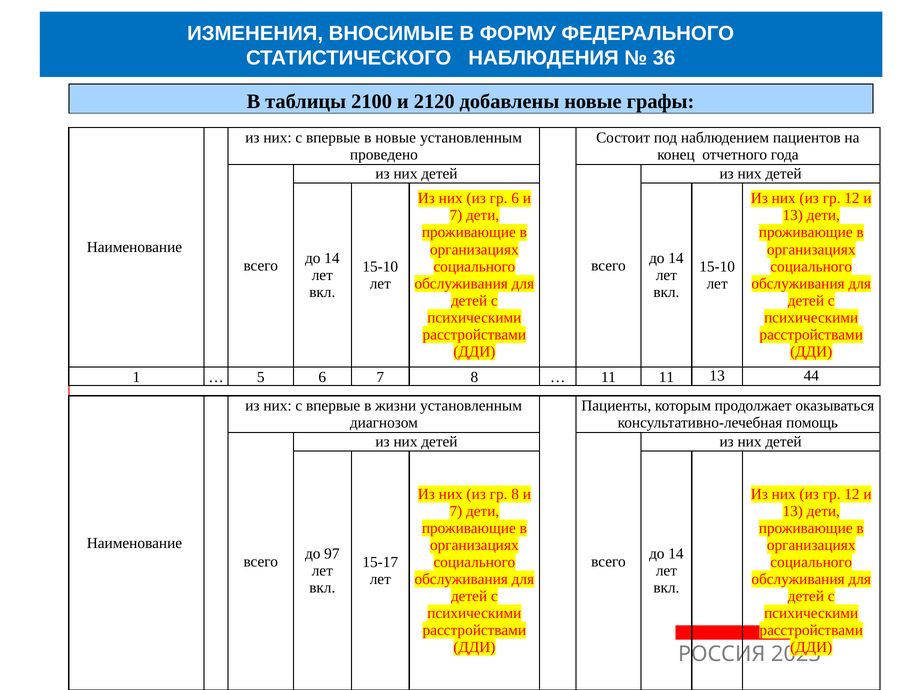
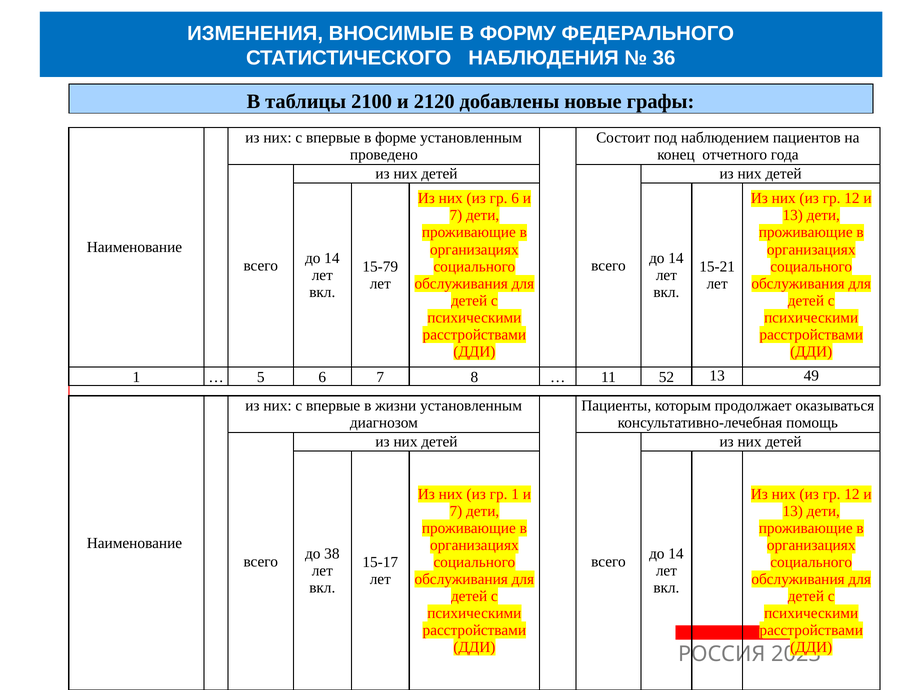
в новые: новые -> форме (396, 138)
15-10: 15-10 -> 15-79 (380, 266)
15-10: 15-10 -> 15-21 (717, 266)
11 11: 11 -> 52 (666, 377)
44: 44 -> 49 (811, 376)
гр 8: 8 -> 1 (515, 494)
97: 97 -> 38 (332, 554)
